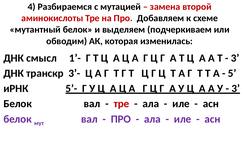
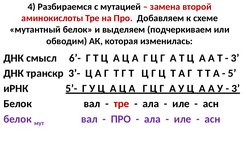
1’-: 1’- -> 6’- (75, 58)
